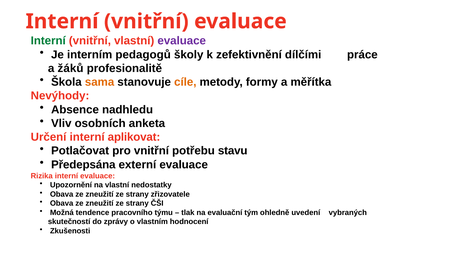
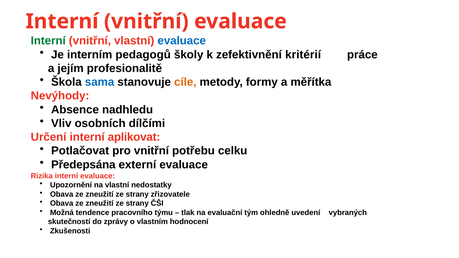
evaluace colour: purple -> blue (182, 41)
dílčími: dílčími -> kritérií (303, 55)
žáků: žáků -> jejím (71, 68)
sama colour: orange -> blue (100, 82)
anketa: anketa -> dílčími (147, 123)
stavu: stavu -> celku (233, 151)
